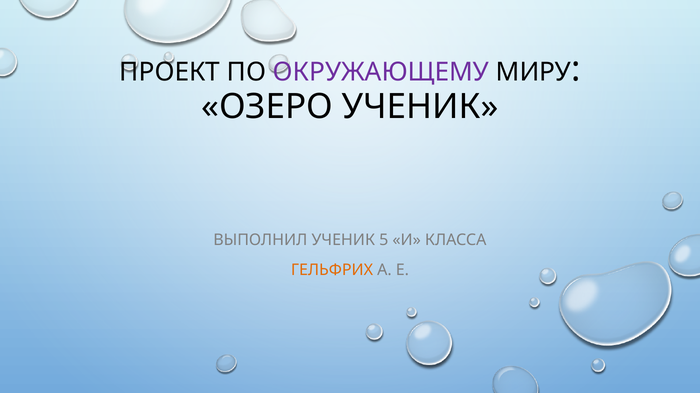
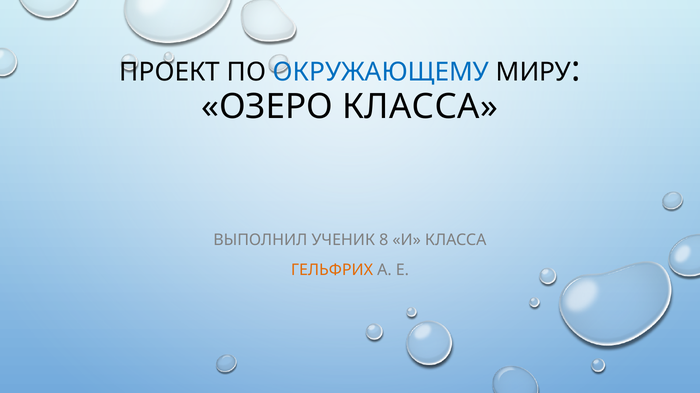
ОКРУЖАЮЩЕМУ colour: purple -> blue (381, 72)
ОЗЕРО УЧЕНИК: УЧЕНИК -> КЛАССА (420, 107)
5: 5 -> 8 (384, 240)
